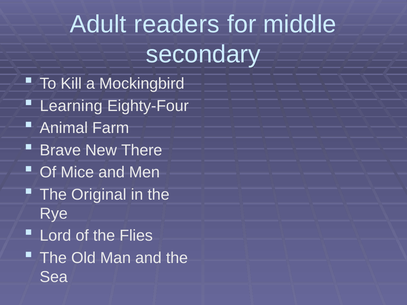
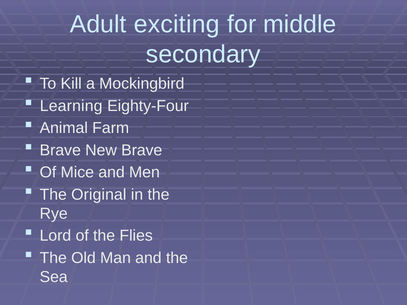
readers: readers -> exciting (177, 24)
New There: There -> Brave (142, 150)
